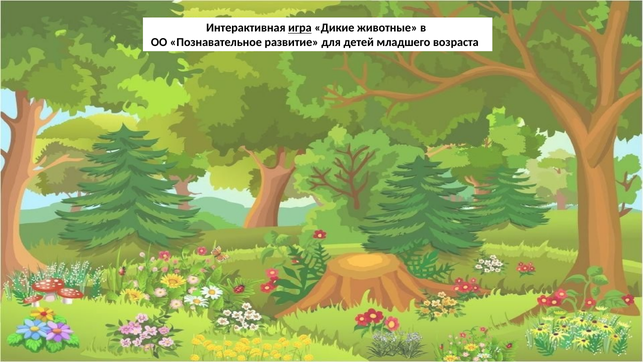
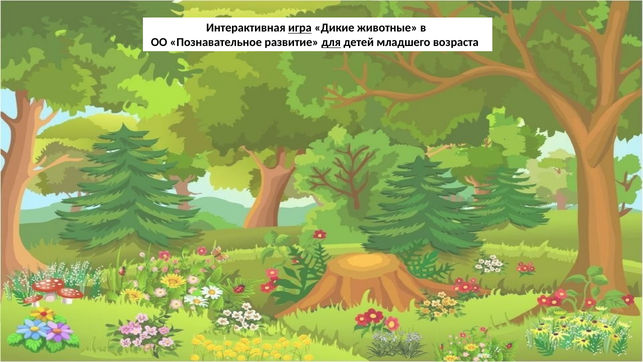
для underline: none -> present (331, 42)
